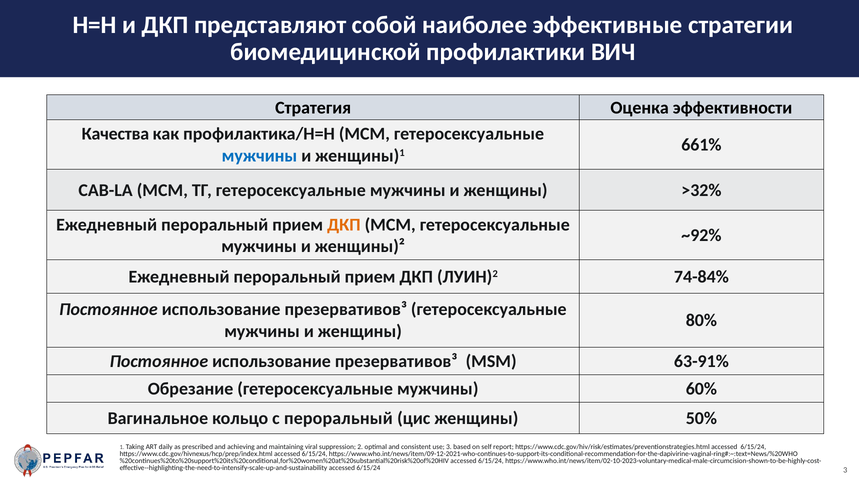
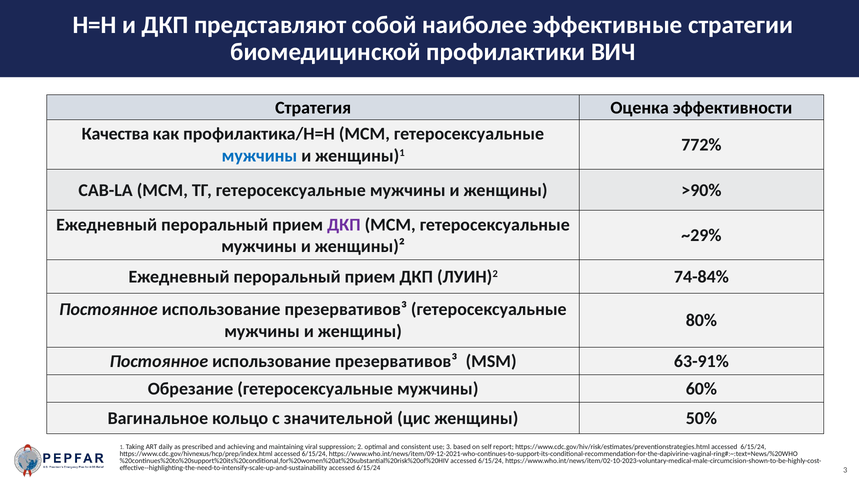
661%: 661% -> 772% (701, 145)
>32%: >32% -> >90% (701, 190)
ДКП colour: orange -> purple (344, 225)
~92%: ~92% -> ~29% (701, 236)
с пероральный: пероральный -> значительной (338, 419)
